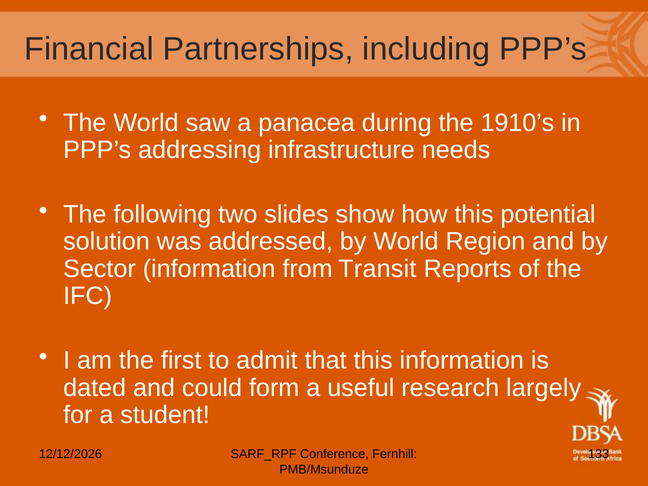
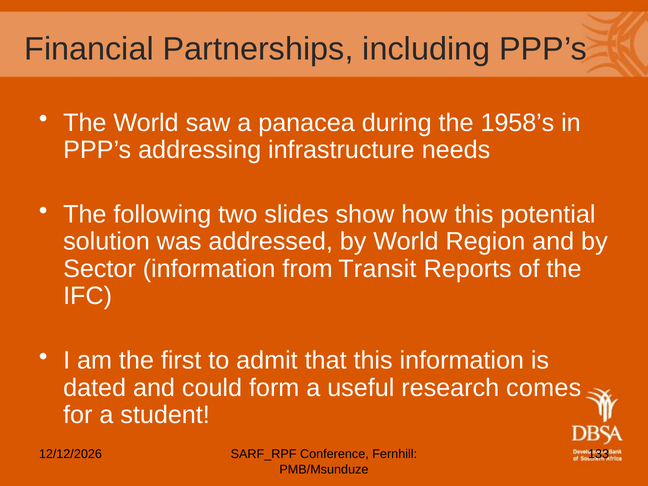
1910’s: 1910’s -> 1958’s (517, 123)
largely: largely -> comes (544, 388)
